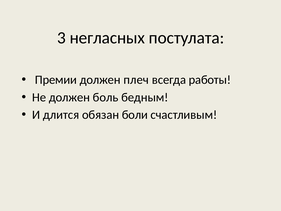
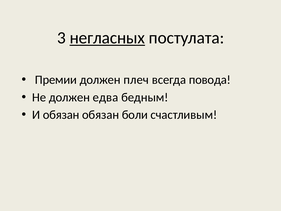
негласных underline: none -> present (107, 38)
работы: работы -> повода (210, 80)
боль: боль -> едва (105, 97)
И длится: длится -> обязан (61, 115)
